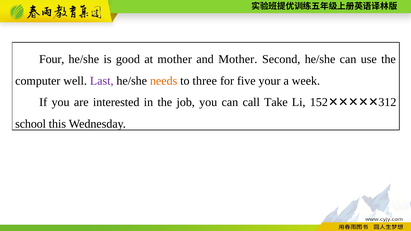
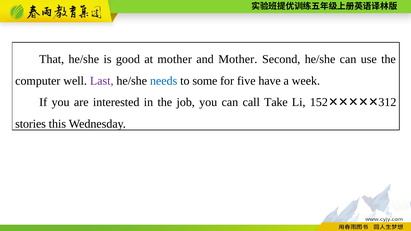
Four: Four -> That (52, 59)
needs colour: orange -> blue (164, 81)
three: three -> some (205, 81)
your: your -> have (270, 81)
school: school -> stories (31, 124)
